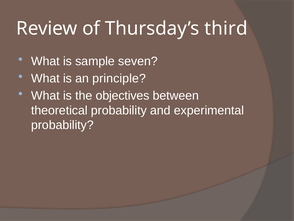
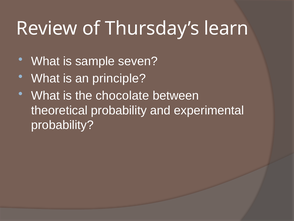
third: third -> learn (226, 29)
objectives: objectives -> chocolate (122, 95)
